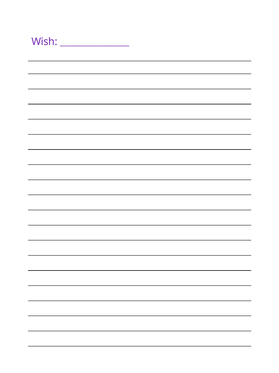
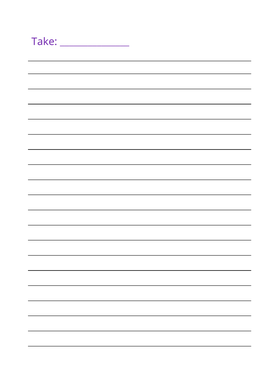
Wish: Wish -> Take (44, 42)
